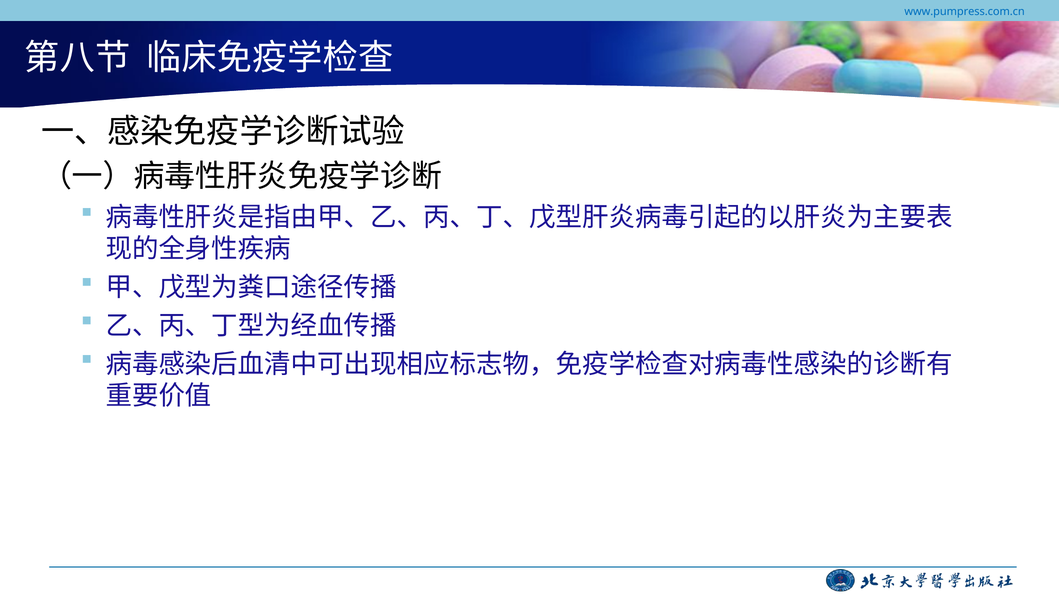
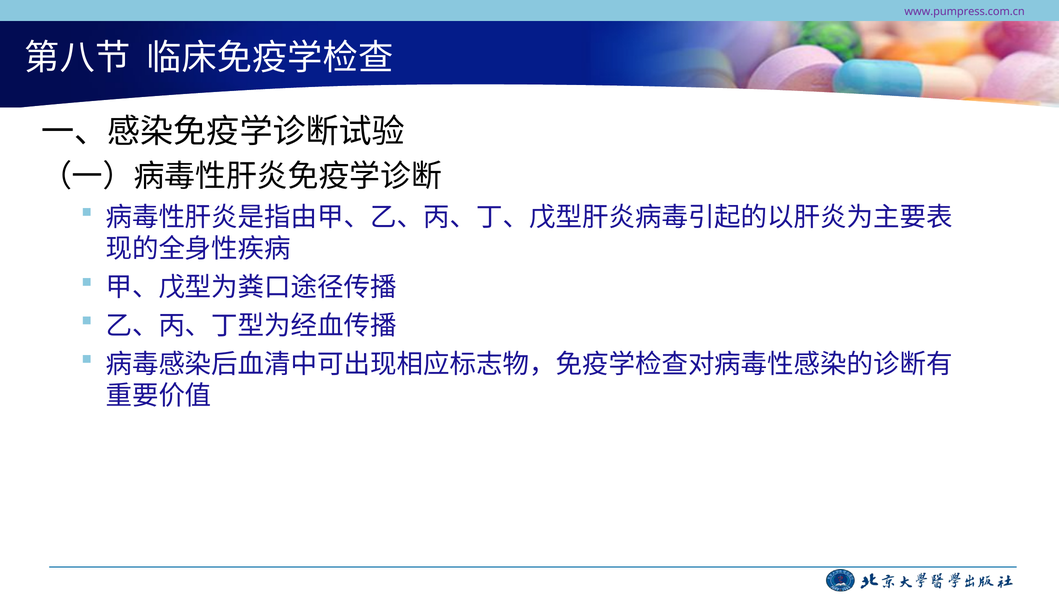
www.pumpress.com.cn colour: blue -> purple (965, 11)
